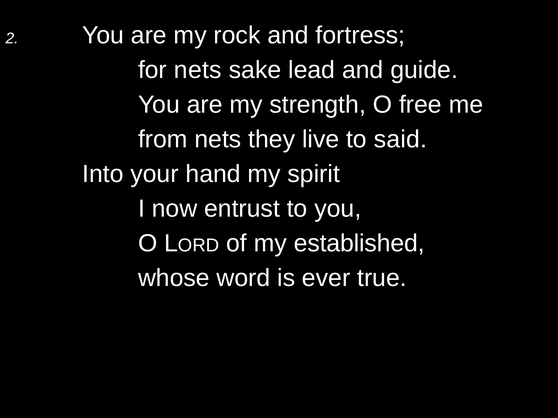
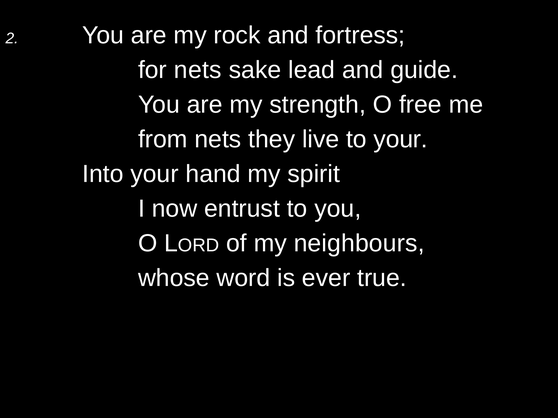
to said: said -> your (401, 139)
established: established -> neighbours (359, 244)
